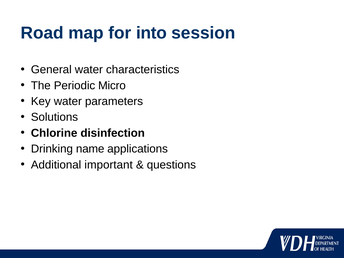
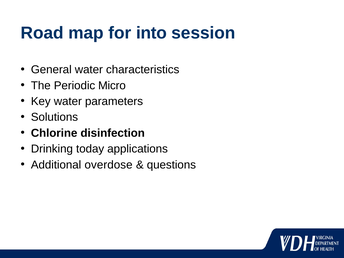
name: name -> today (90, 149)
important: important -> overdose (109, 165)
